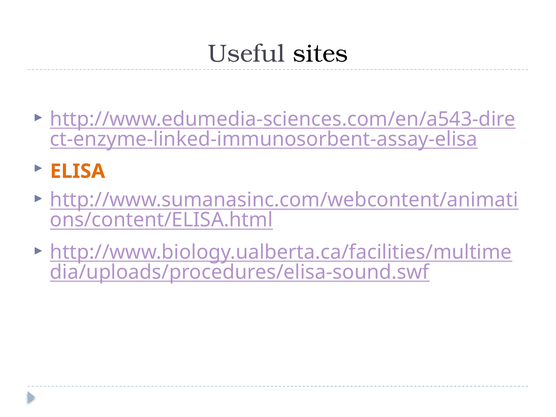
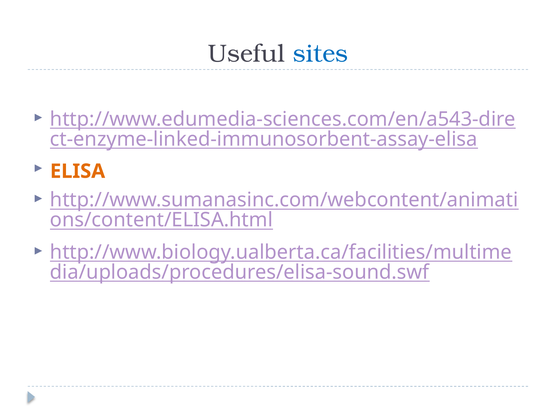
sites colour: black -> blue (320, 54)
